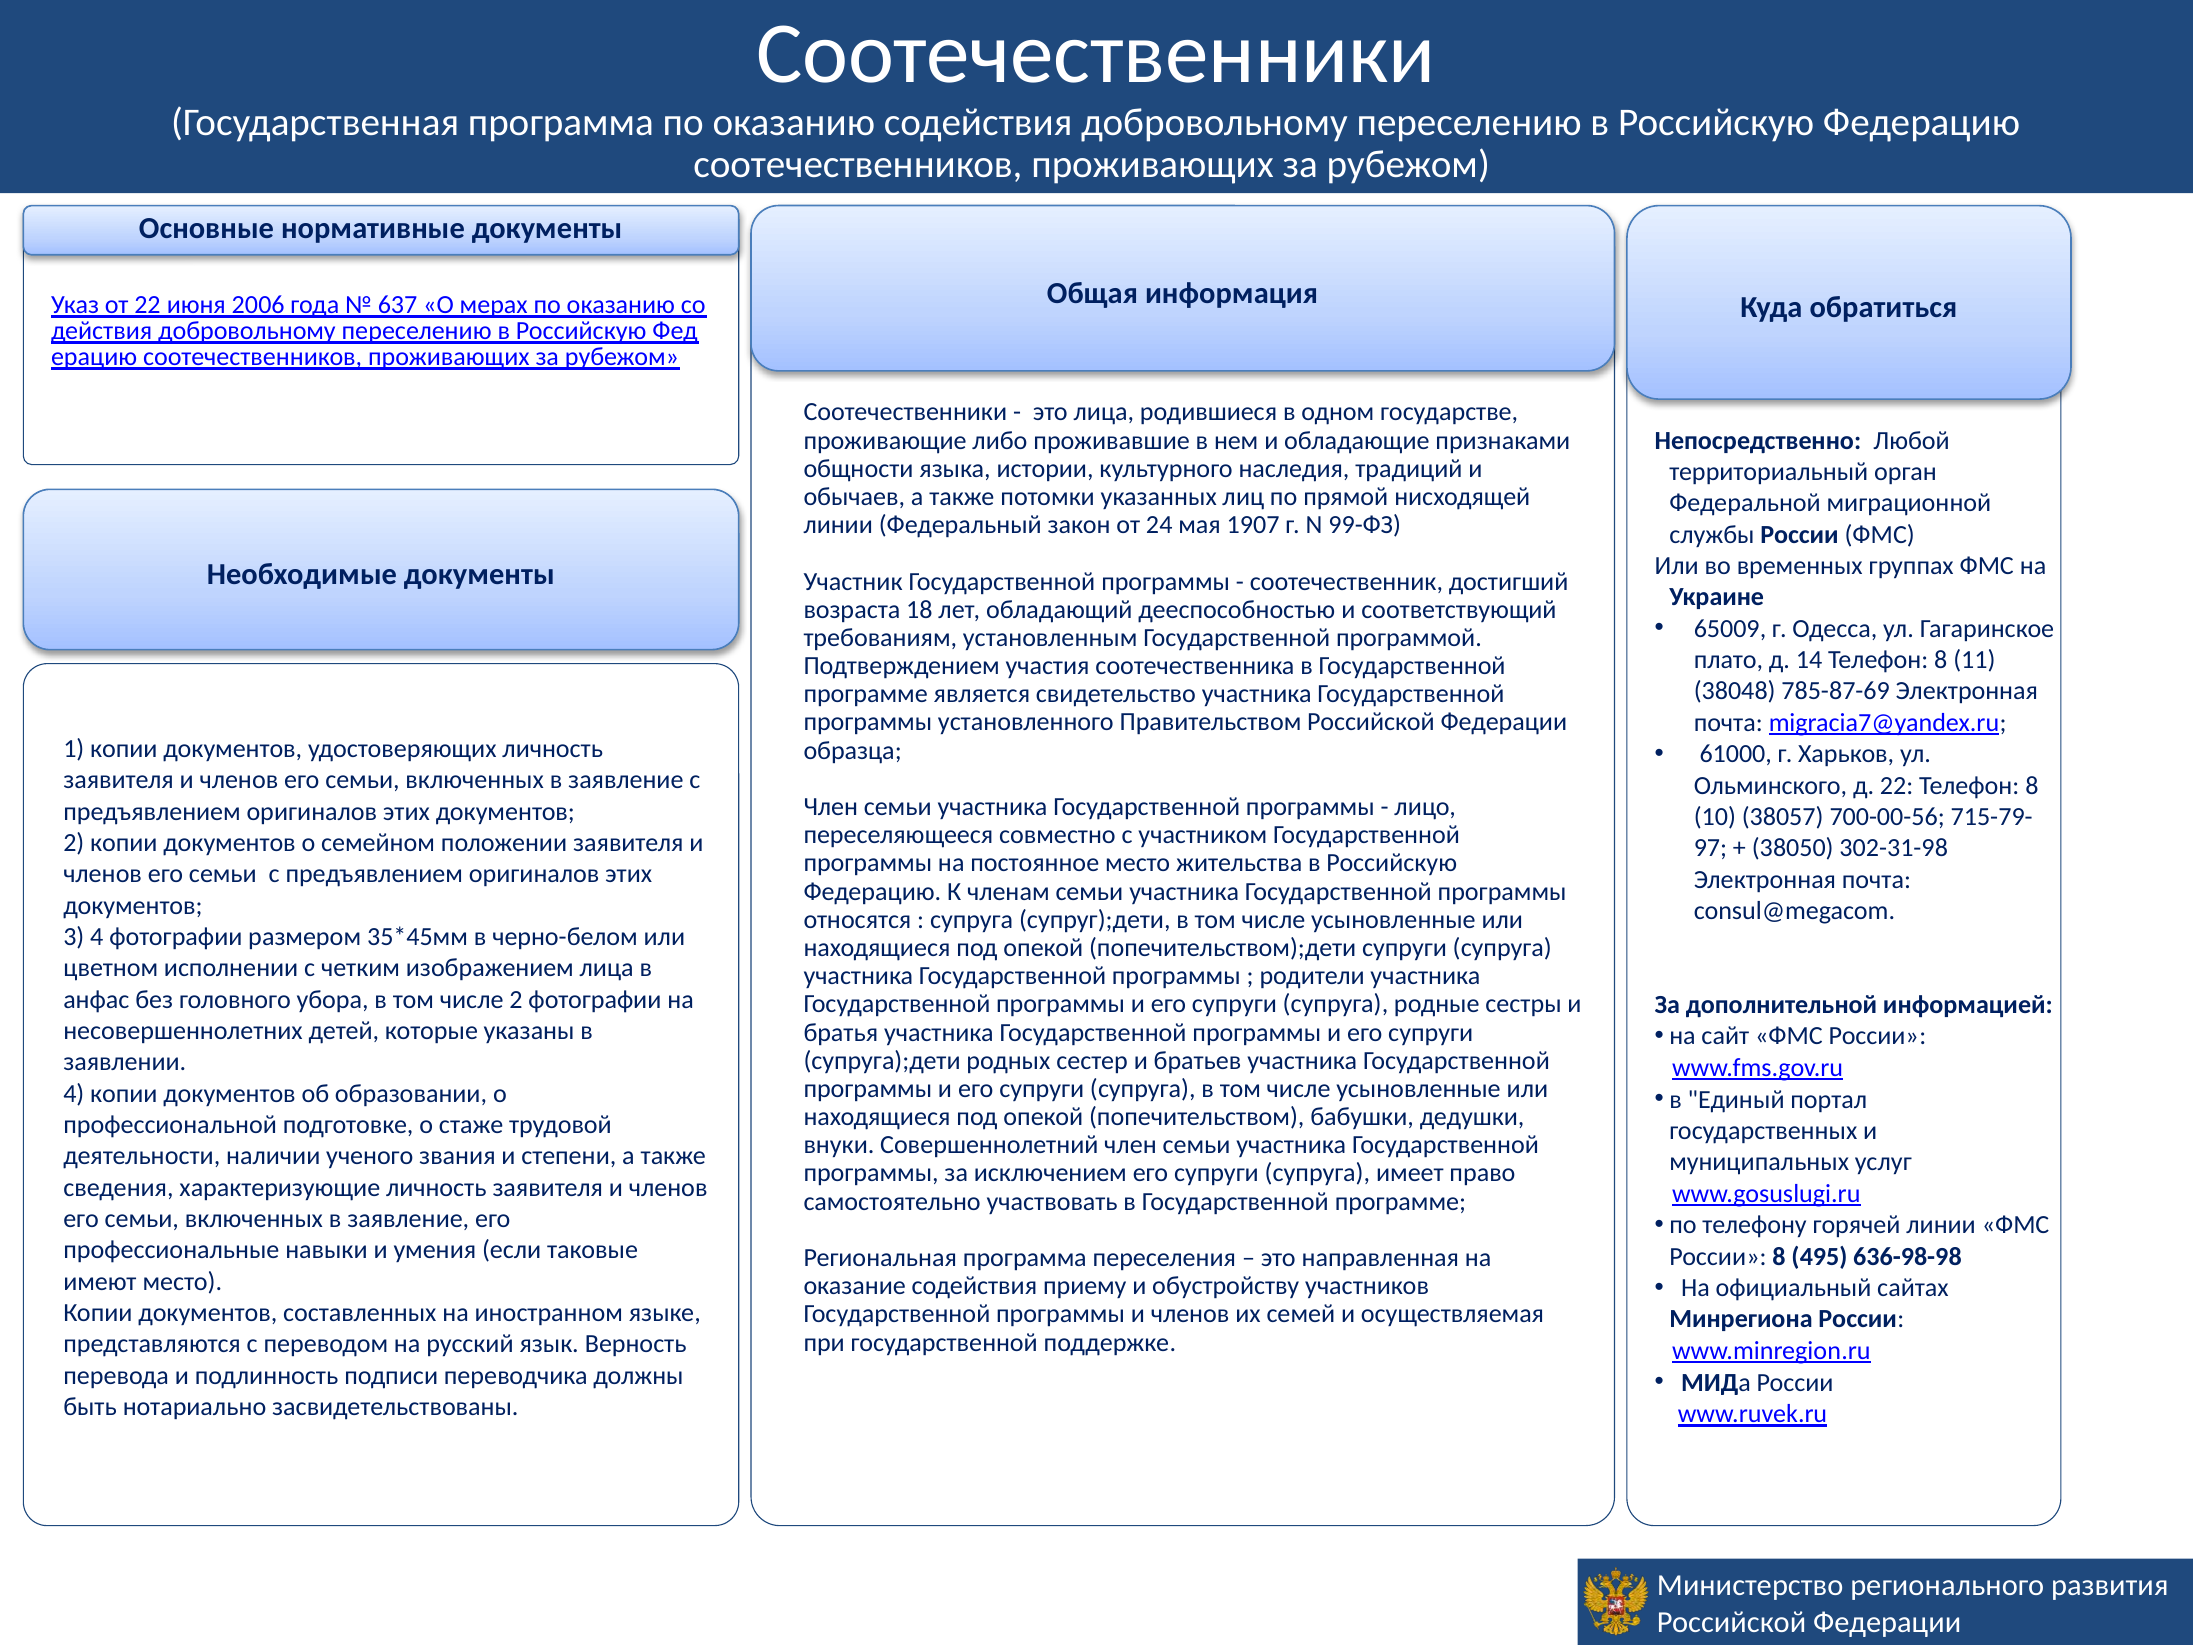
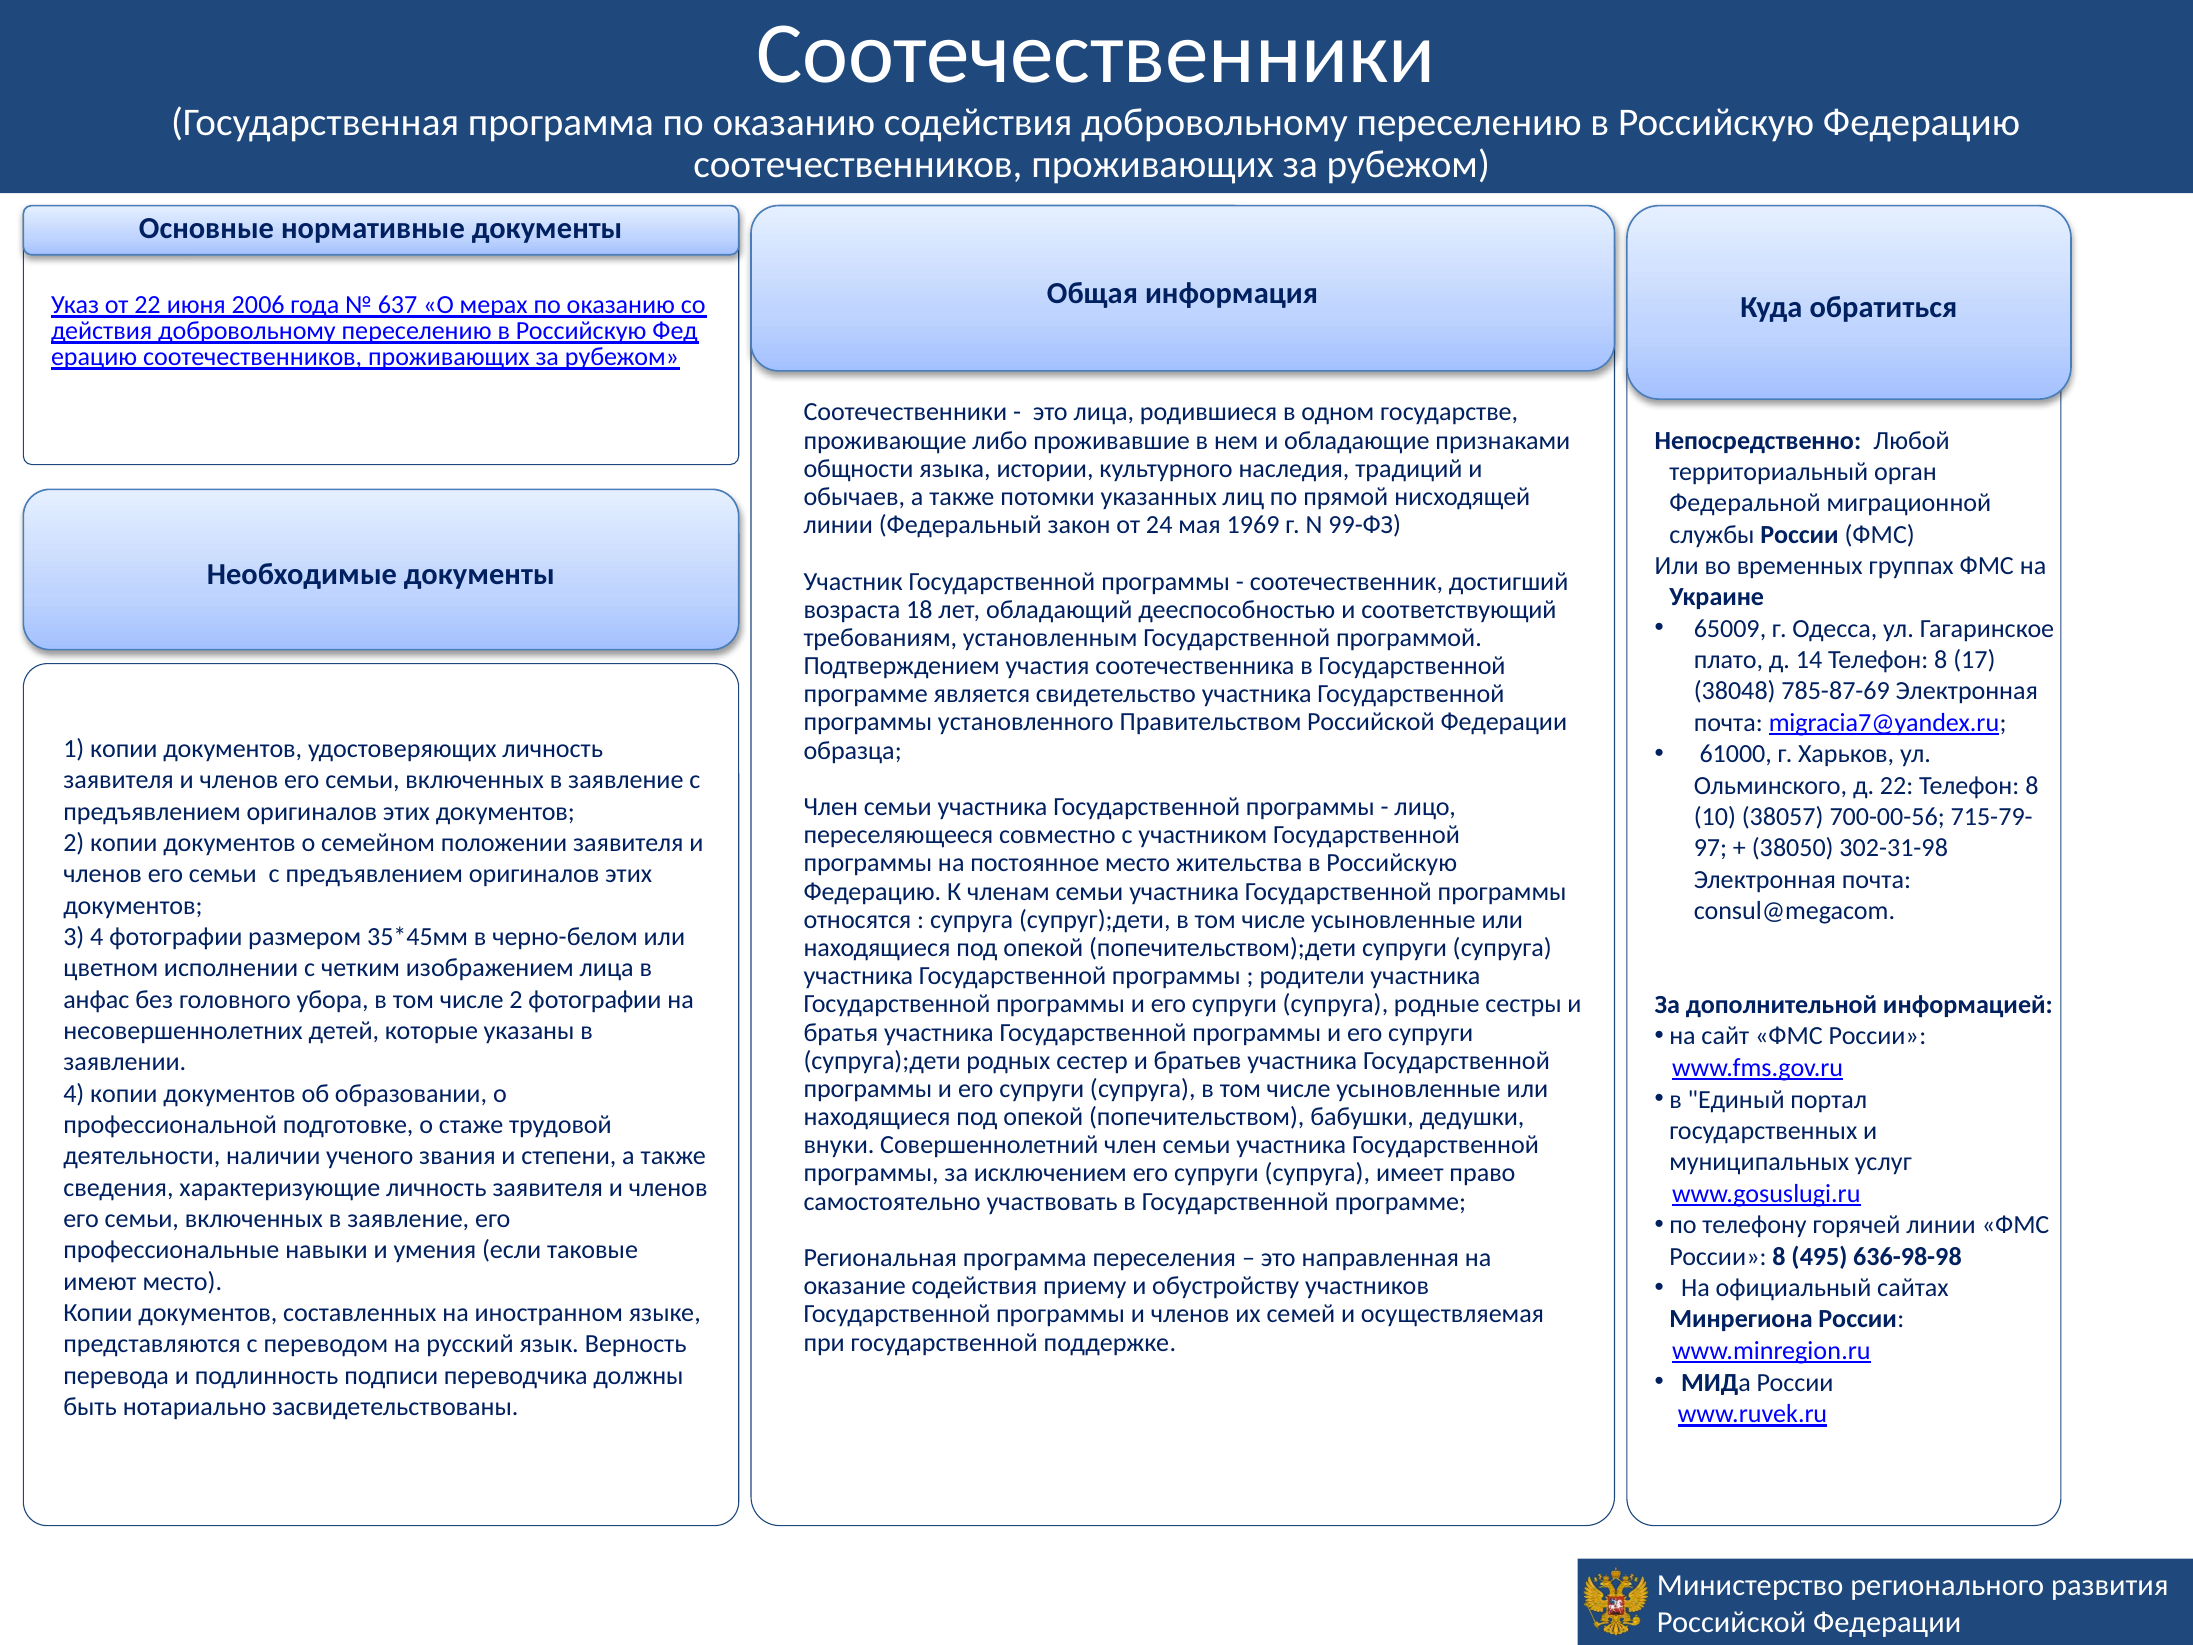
1907: 1907 -> 1969 (1253, 525)
11: 11 -> 17 (1974, 660)
